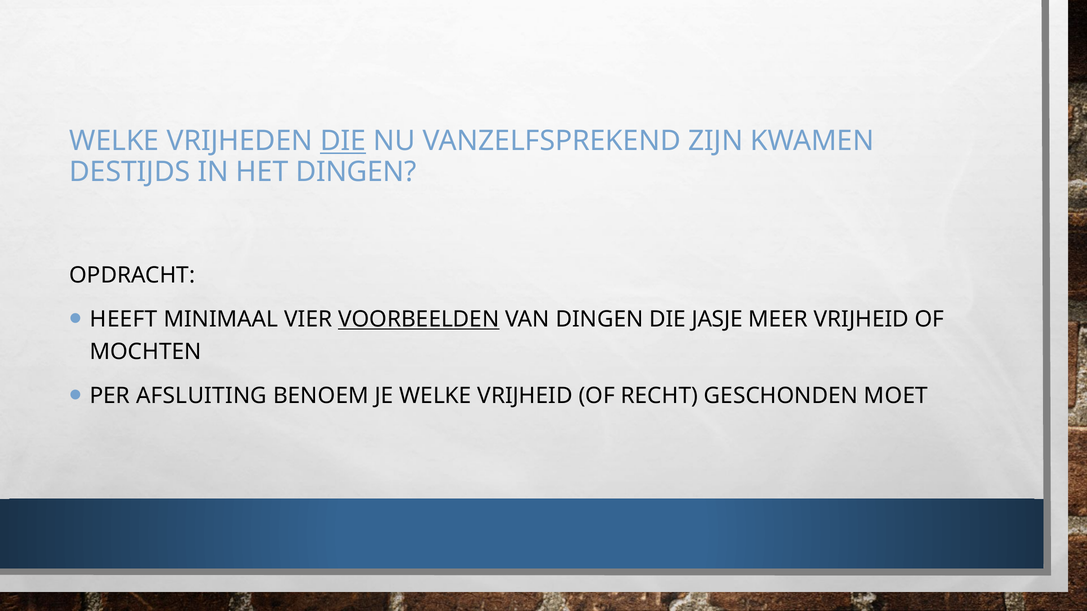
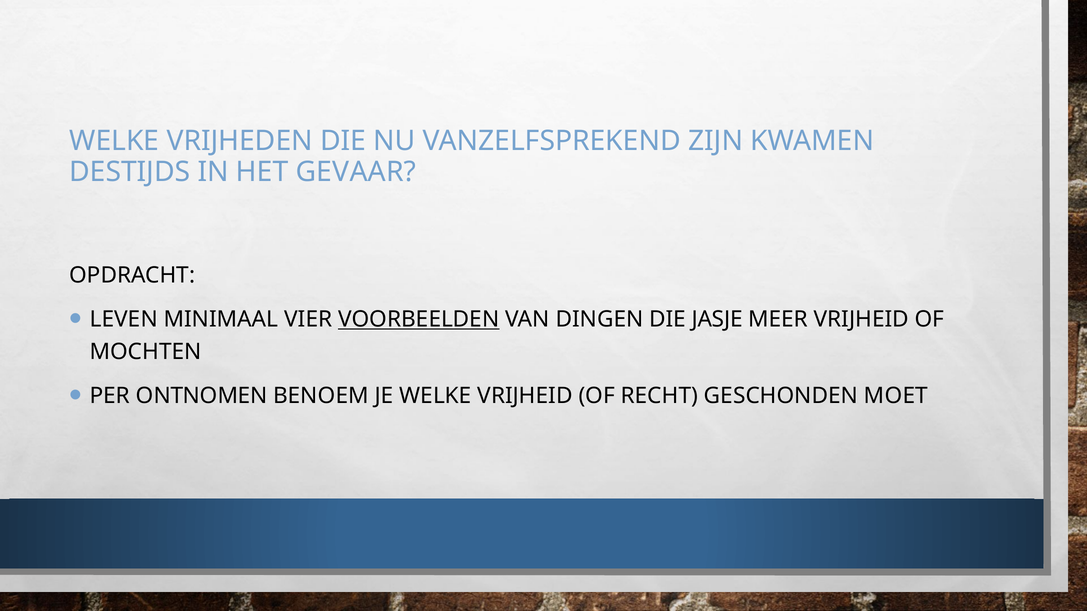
DIE underline: present -> none (343, 141)
HET DINGEN: DINGEN -> GEVAAR (356, 172)
HEEFT: HEEFT -> LEVEN (124, 320)
AFSLUITING: AFSLUITING -> ONTNOMEN (202, 396)
